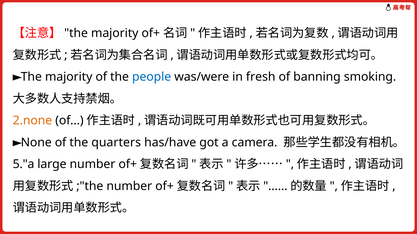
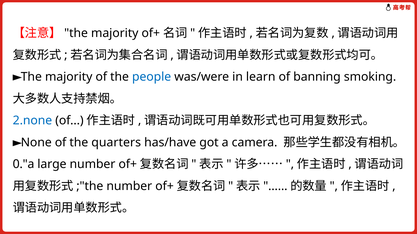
fresh: fresh -> learn (261, 77)
2.none colour: orange -> blue (32, 121)
5."a: 5."a -> 0."a (24, 165)
